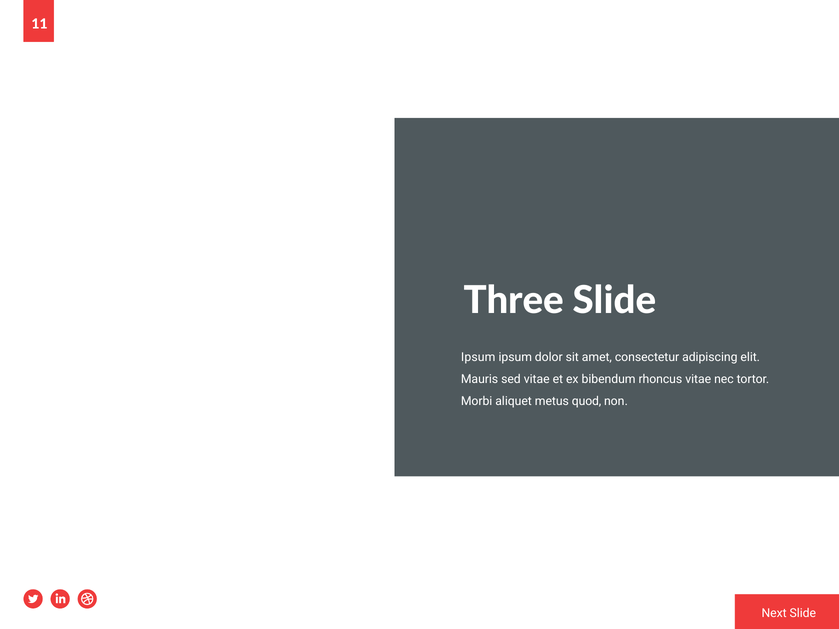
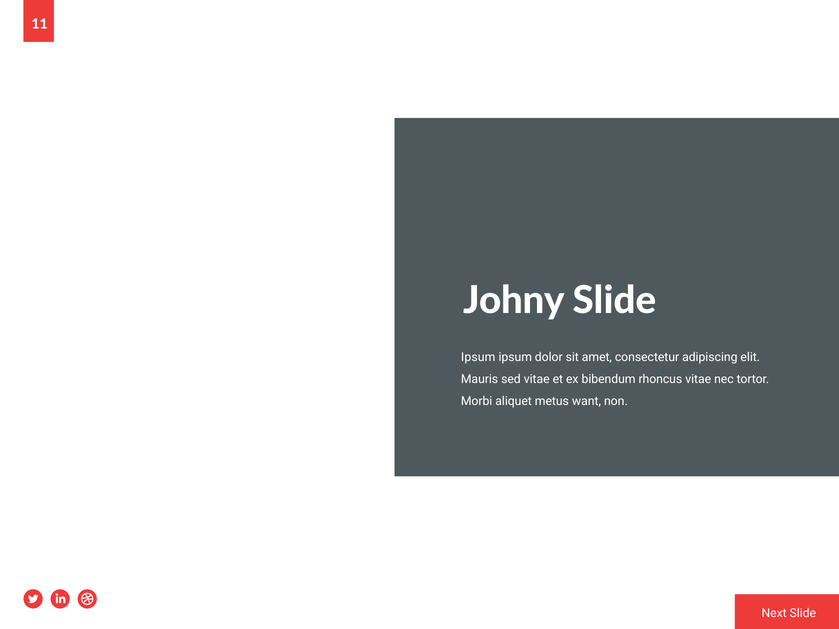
Three: Three -> Johny (514, 300)
quod: quod -> want (586, 401)
